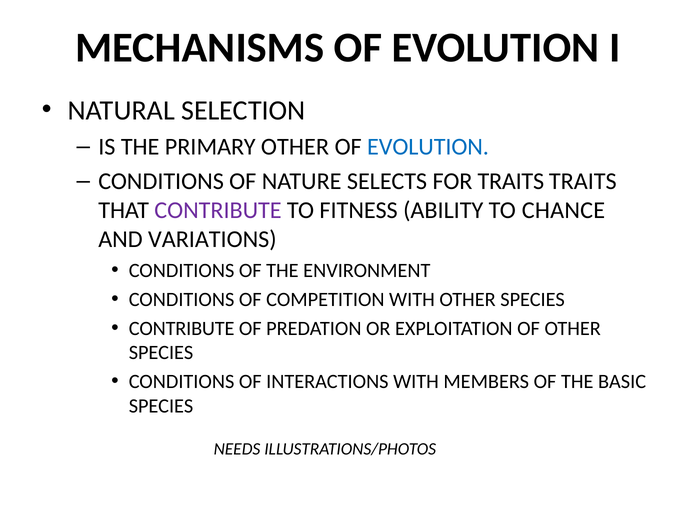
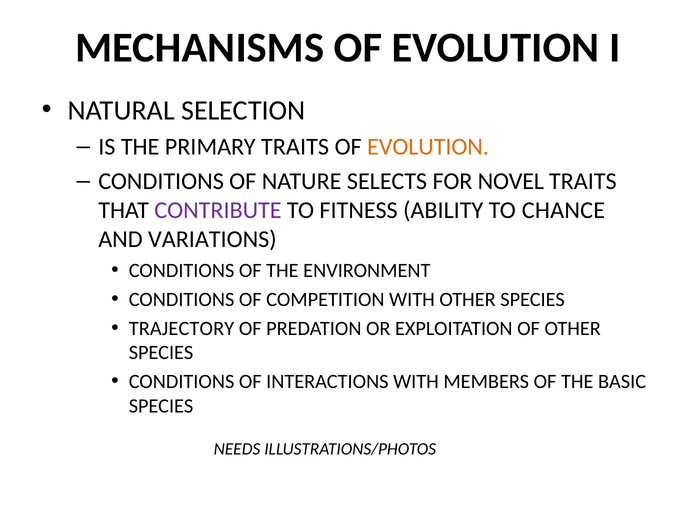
PRIMARY OTHER: OTHER -> TRAITS (295, 147)
EVOLUTION colour: blue -> orange (428, 147)
FOR TRAITS: TRAITS -> NOVEL (511, 181)
CONTRIBUTE: CONTRIBUTE -> TRAJECTORY (181, 328)
